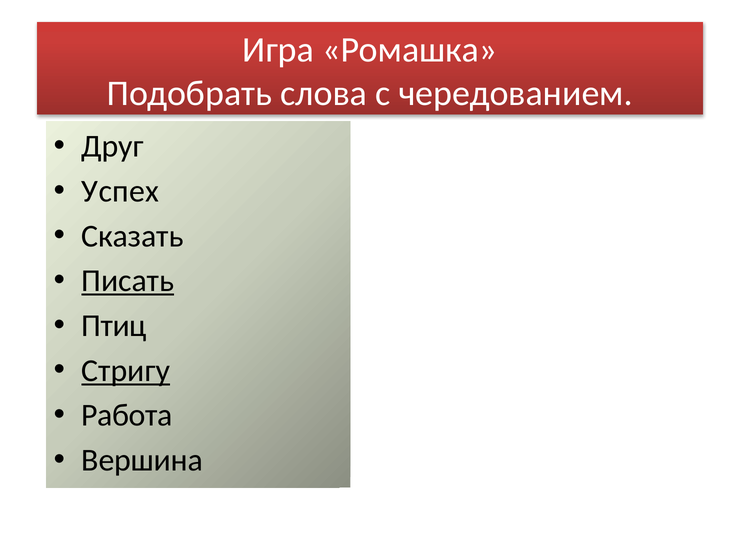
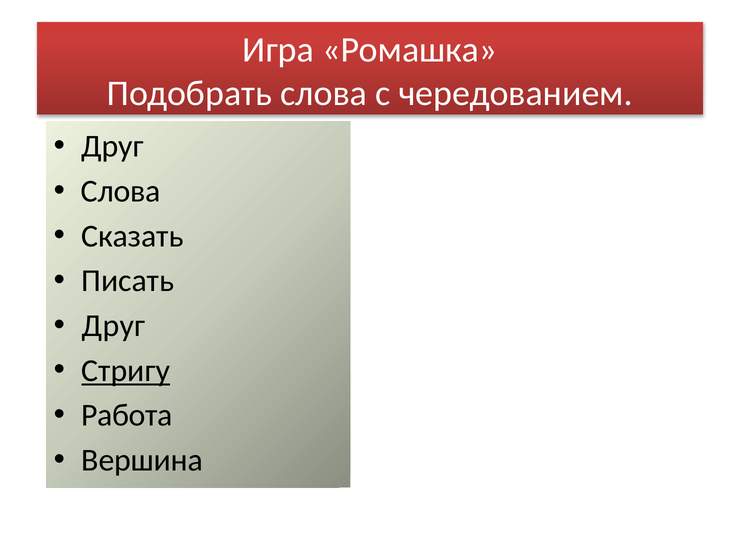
Успех: Успех -> Слова (121, 191)
Писать underline: present -> none (128, 281)
Птиц: Птиц -> Друг (114, 326)
